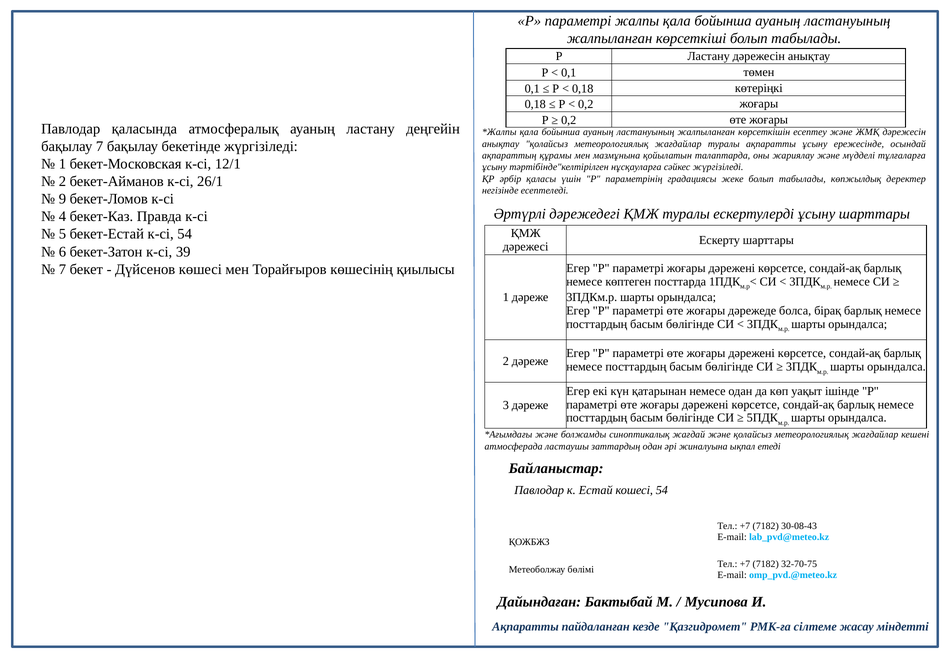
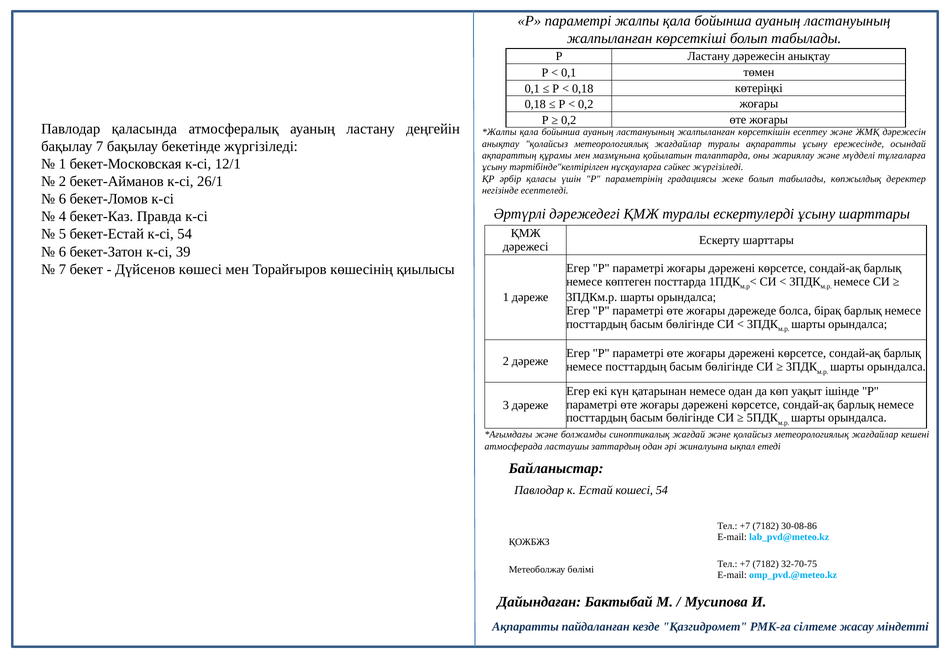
9: 9 -> 6 (62, 199)
30-08-43: 30-08-43 -> 30-08-86 (799, 526)
